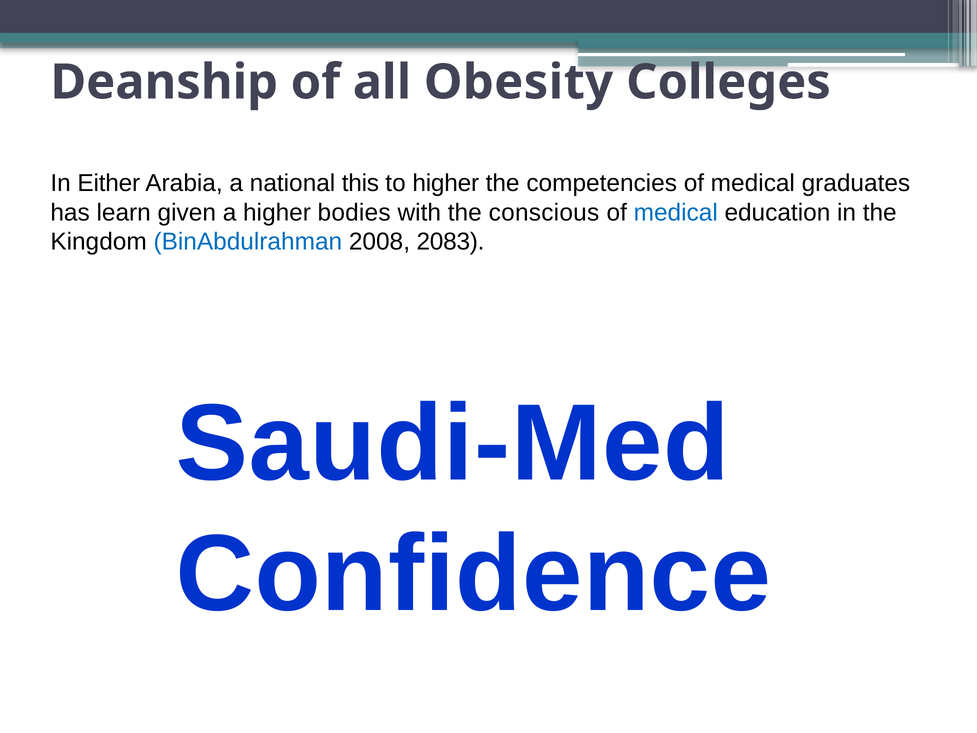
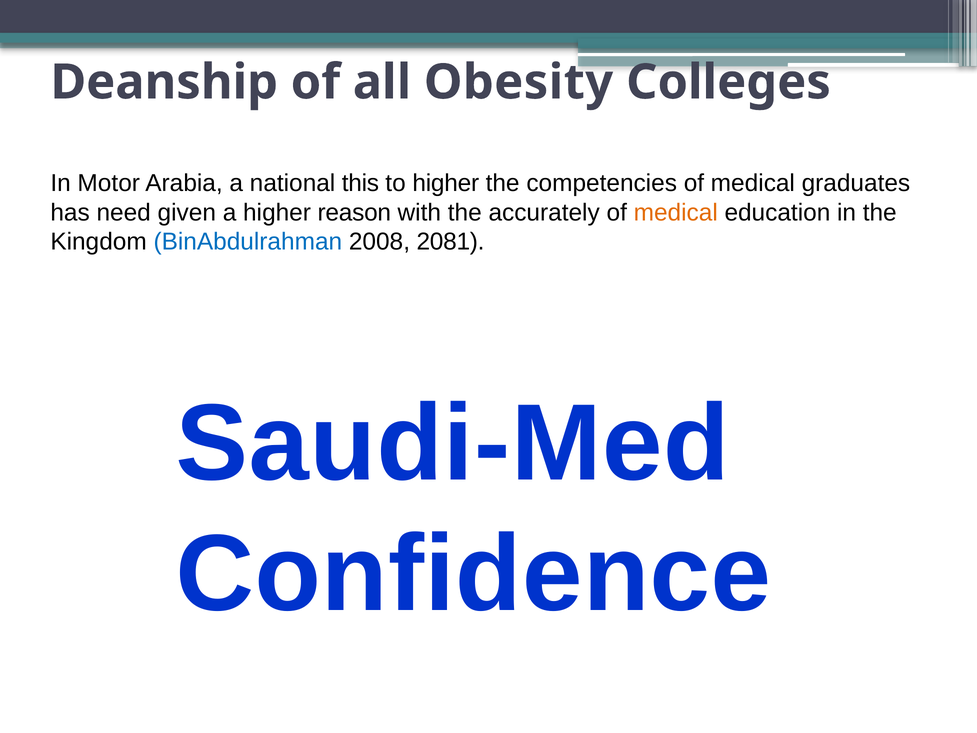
Either: Either -> Motor (109, 183)
learn: learn -> need (124, 212)
bodies: bodies -> reason (354, 212)
conscious: conscious -> accurately (544, 212)
medical colour: blue -> orange (676, 212)
2083: 2083 -> 2081 (451, 242)
